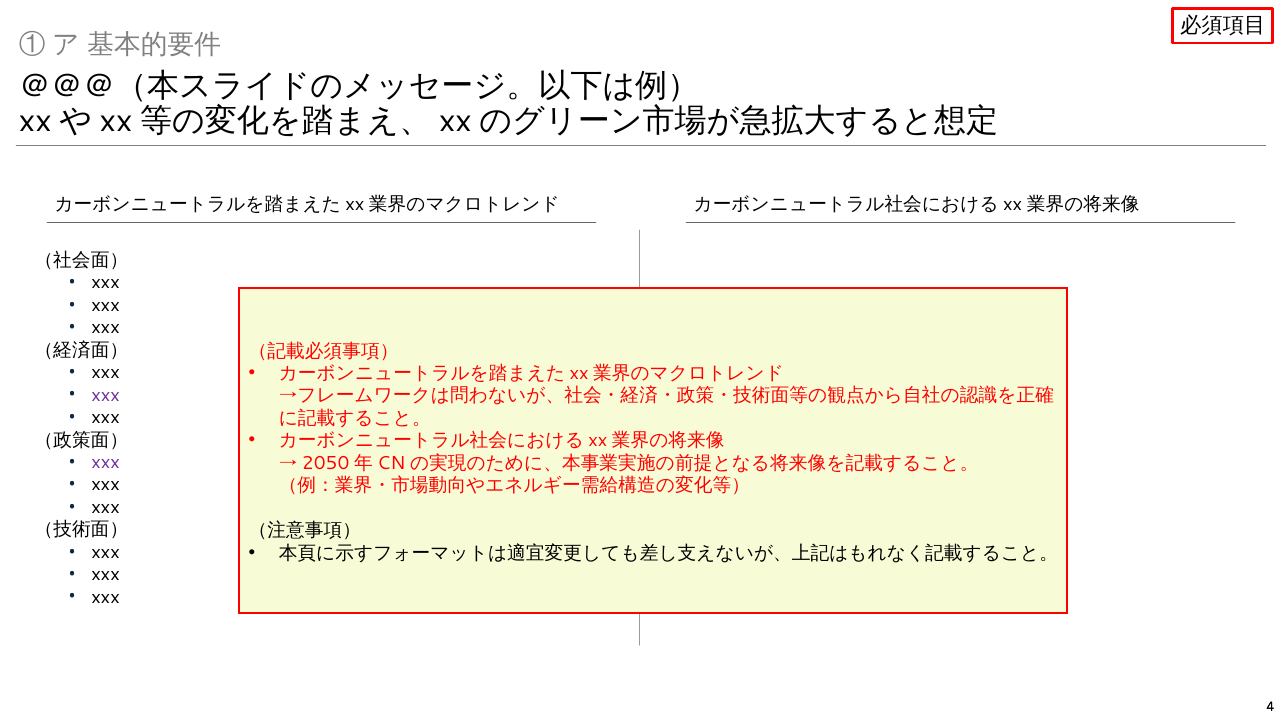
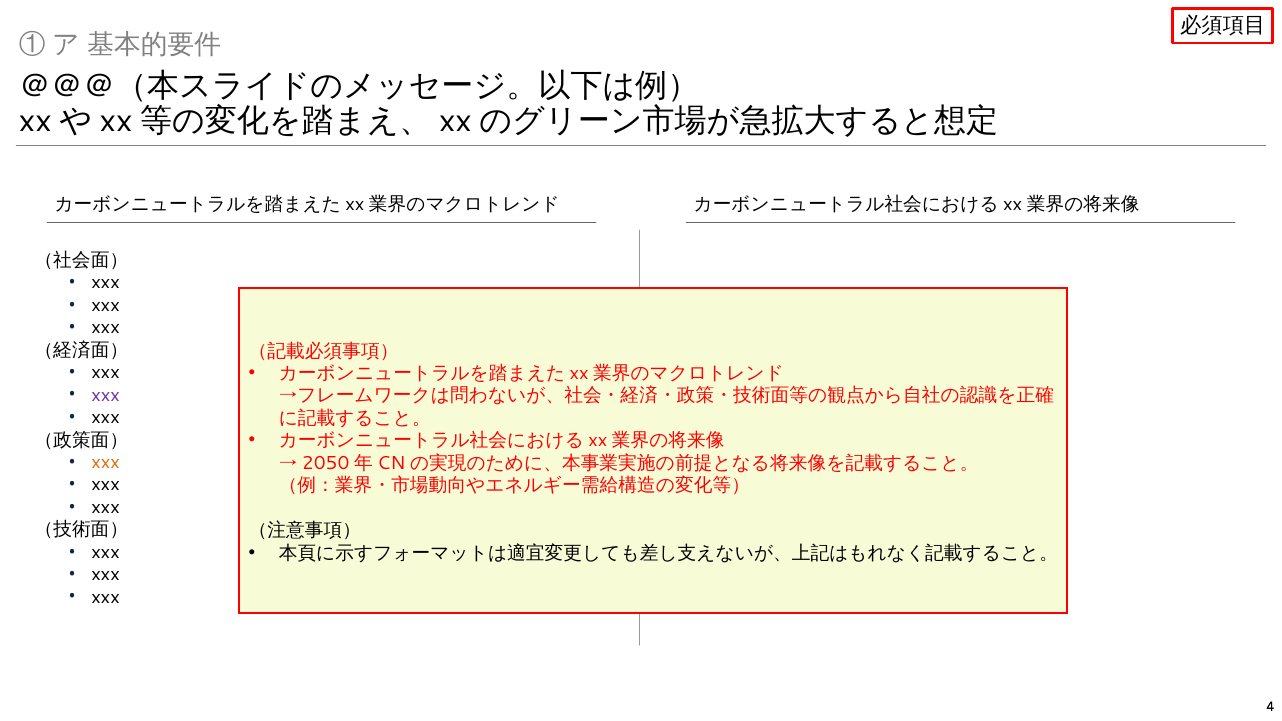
xxx colour: purple -> orange (106, 462)
